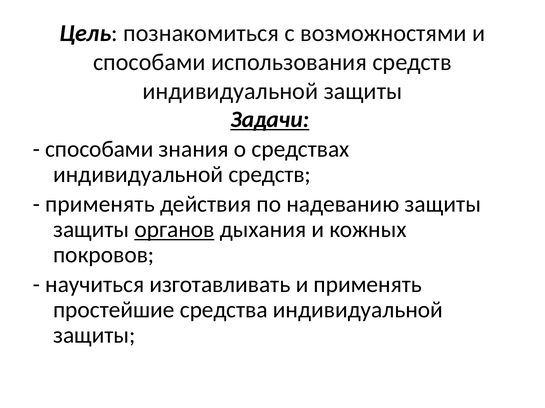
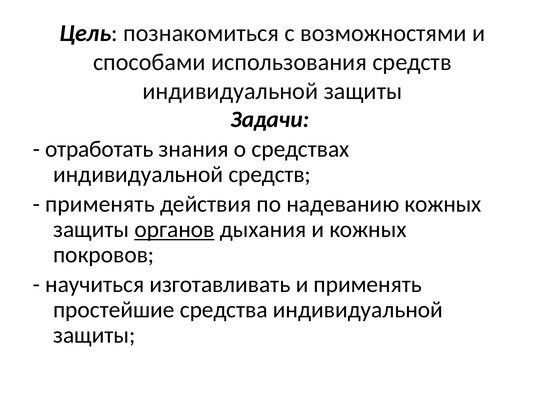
Задачи underline: present -> none (270, 120)
способами: способами -> отработать (99, 150)
надеванию защиты: защиты -> кожных (443, 205)
